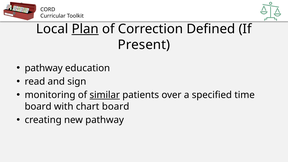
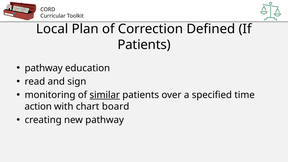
Plan underline: present -> none (85, 29)
Present: Present -> Patients (144, 45)
board: board -> action (38, 107)
